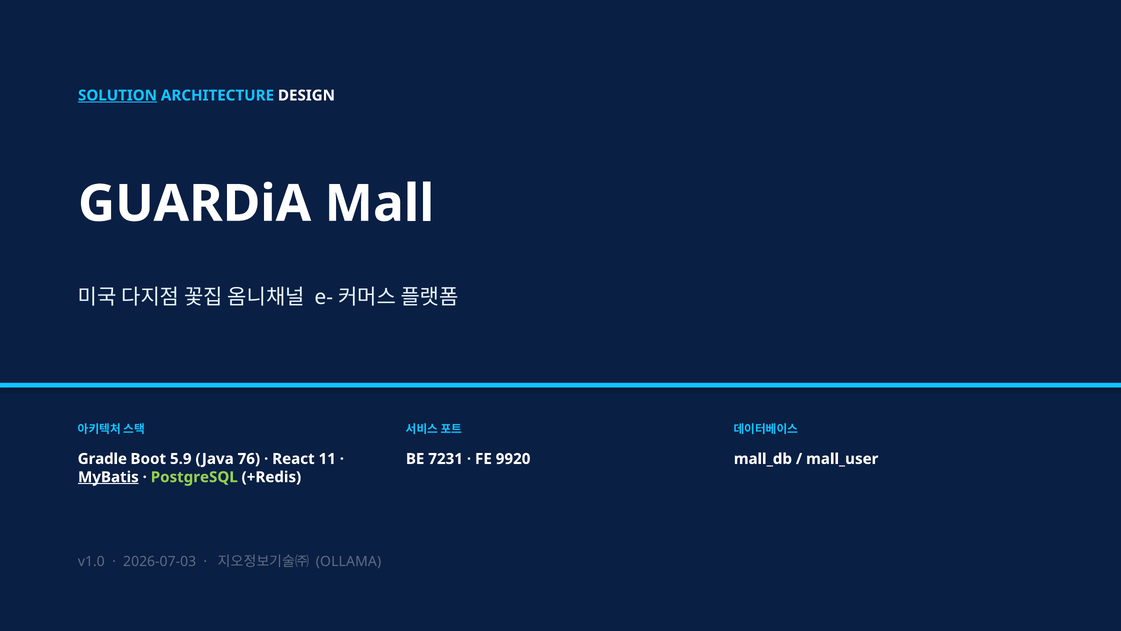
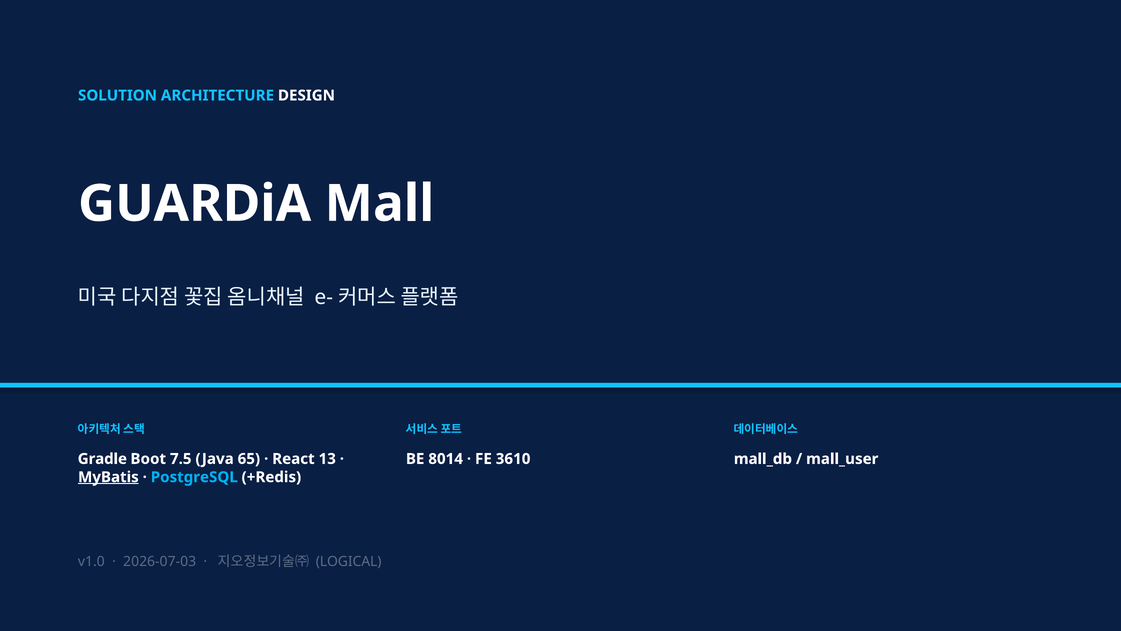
SOLUTION underline: present -> none (117, 95)
5.9: 5.9 -> 7.5 (181, 459)
76: 76 -> 65 (249, 459)
11: 11 -> 13 (327, 459)
7231: 7231 -> 8014 (446, 459)
9920: 9920 -> 3610 (513, 459)
PostgreSQL colour: light green -> light blue (194, 477)
OLLAMA: OLLAMA -> LOGICAL (349, 561)
